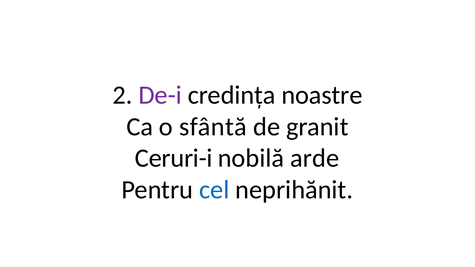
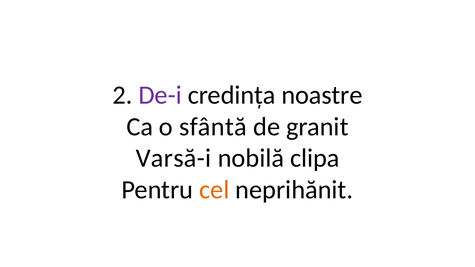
Ceruri-i: Ceruri-i -> Varsă-i (173, 158)
arde: arde -> clipa (315, 158)
cel colour: blue -> orange (214, 190)
